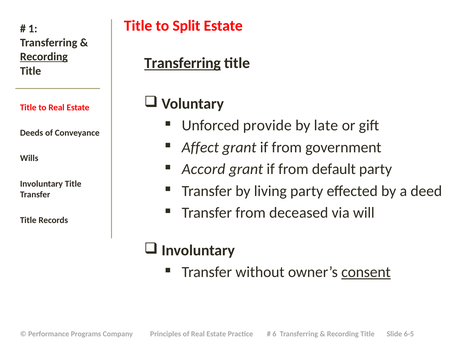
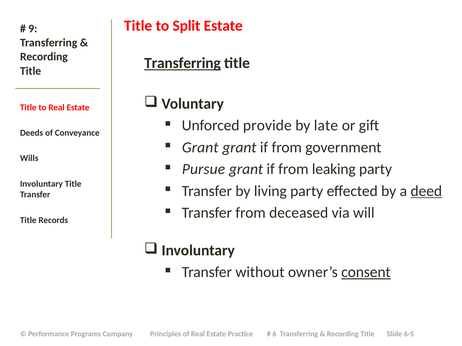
1: 1 -> 9 (33, 29)
Recording underline: present -> none (44, 57)
Affect: Affect -> Grant (200, 148)
Accord: Accord -> Pursue (204, 169)
default: default -> leaking (334, 169)
deed underline: none -> present (426, 191)
